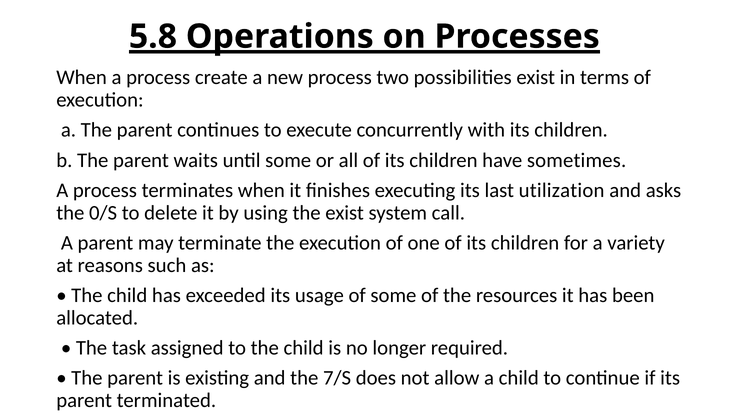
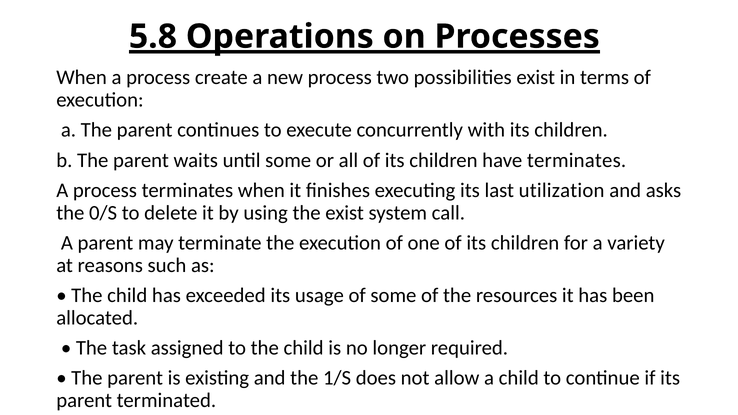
have sometimes: sometimes -> terminates (577, 160)
7/S: 7/S -> 1/S (337, 378)
